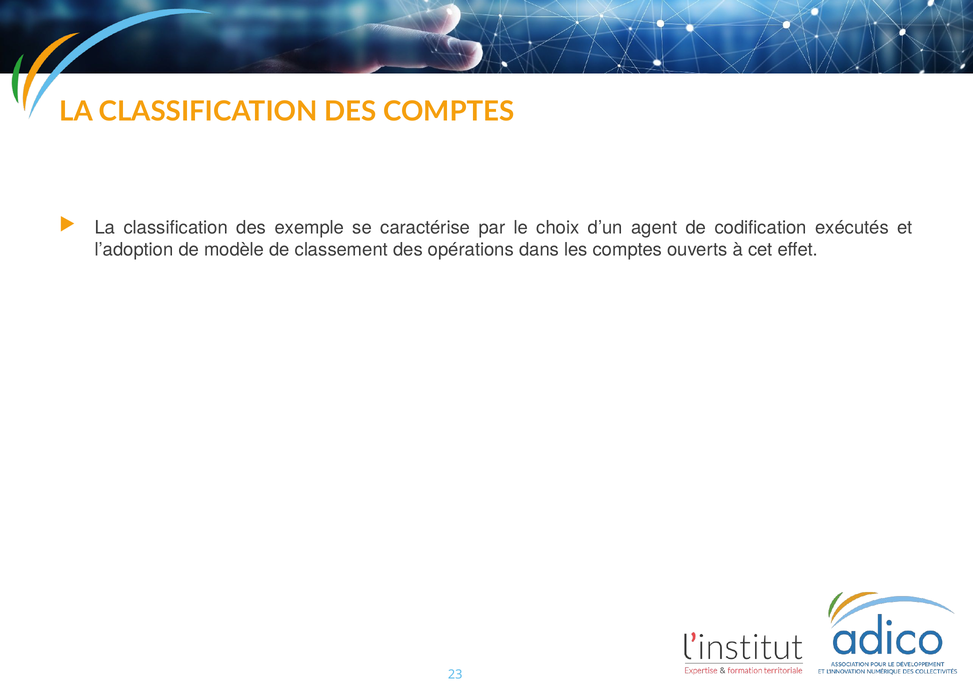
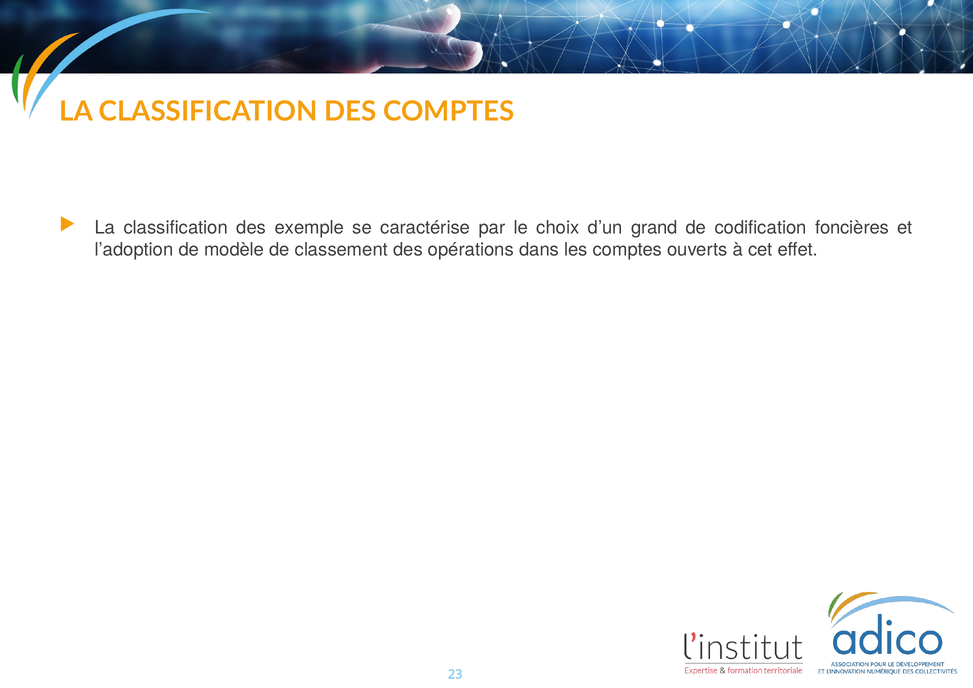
agent: agent -> grand (654, 228)
exécutés: exécutés -> foncières (852, 228)
